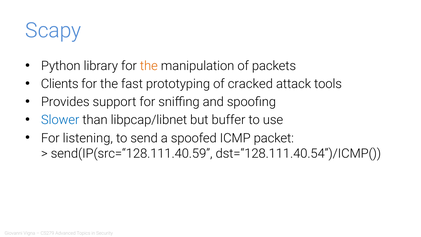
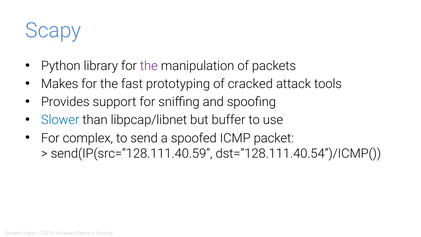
the colour: orange -> purple (149, 66)
Clients: Clients -> Makes (60, 84)
listening: listening -> complex (88, 138)
